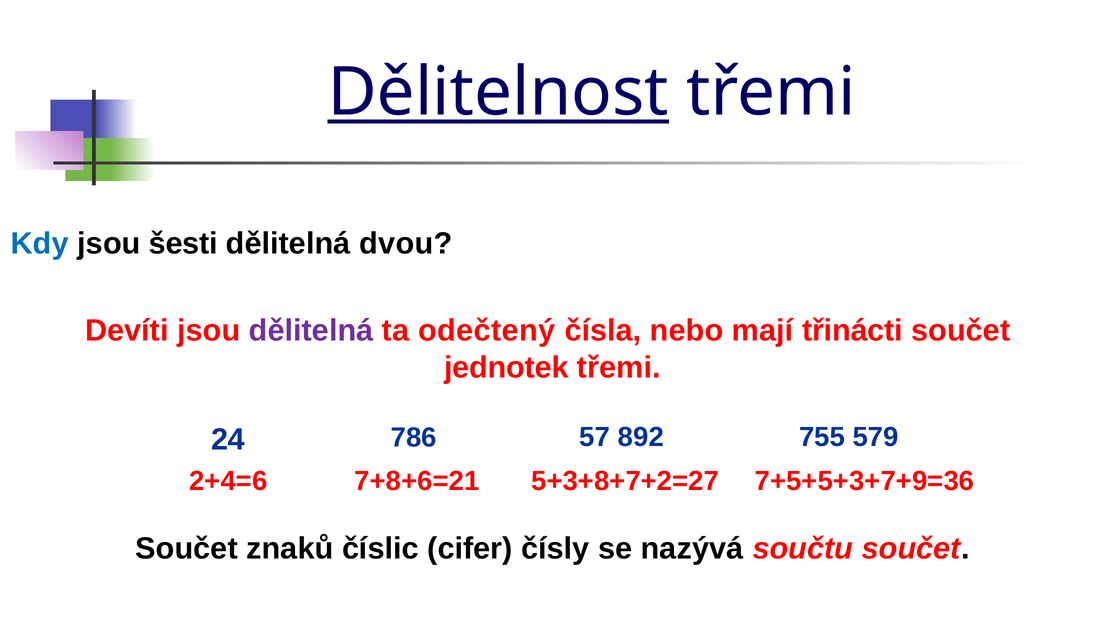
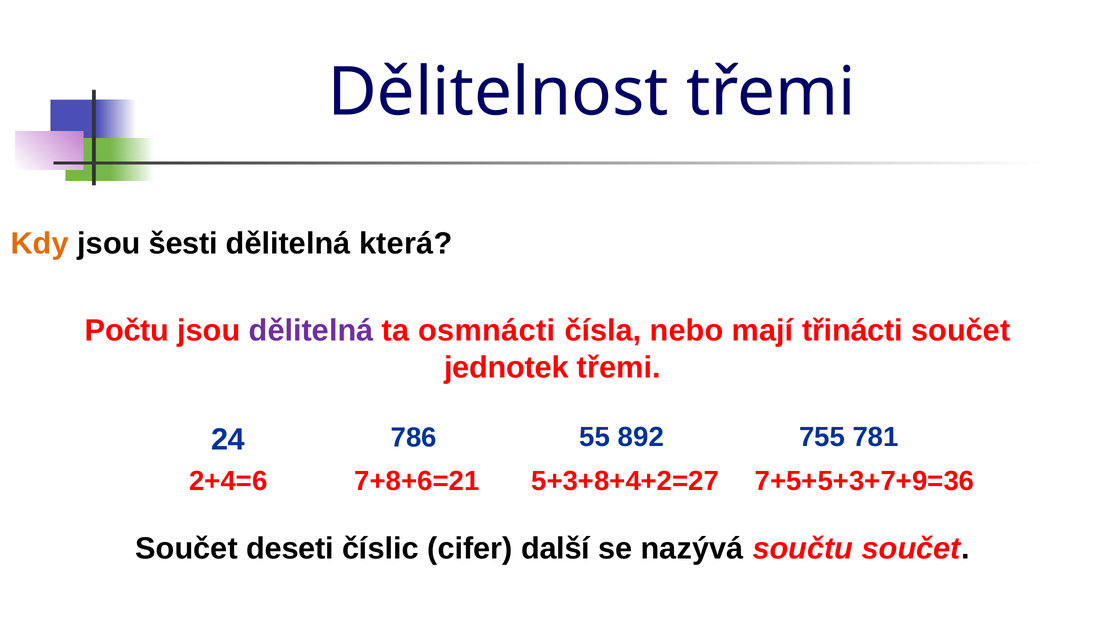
Dělitelnost underline: present -> none (498, 93)
Kdy colour: blue -> orange (40, 244)
dvou: dvou -> která (406, 244)
Devíti: Devíti -> Počtu (127, 331)
odečtený: odečtený -> osmnácti (487, 331)
57: 57 -> 55 (595, 437)
579: 579 -> 781 (876, 437)
5+3+8+7+2=27: 5+3+8+7+2=27 -> 5+3+8+4+2=27 (625, 481)
znaků: znaků -> deseti (290, 548)
čísly: čísly -> další (556, 548)
